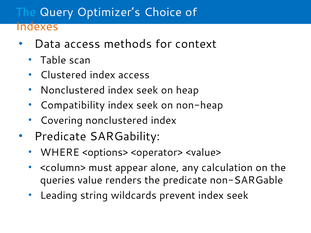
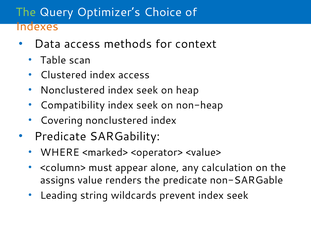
The colour: light blue -> light green (26, 12)
<options>: <options> -> <marked> (105, 153)
queries: queries -> assigns (58, 180)
